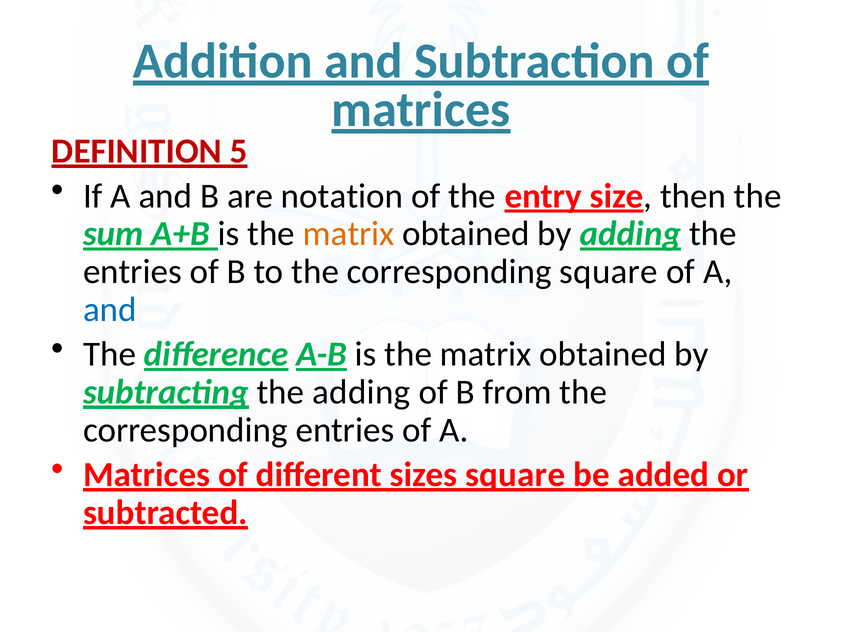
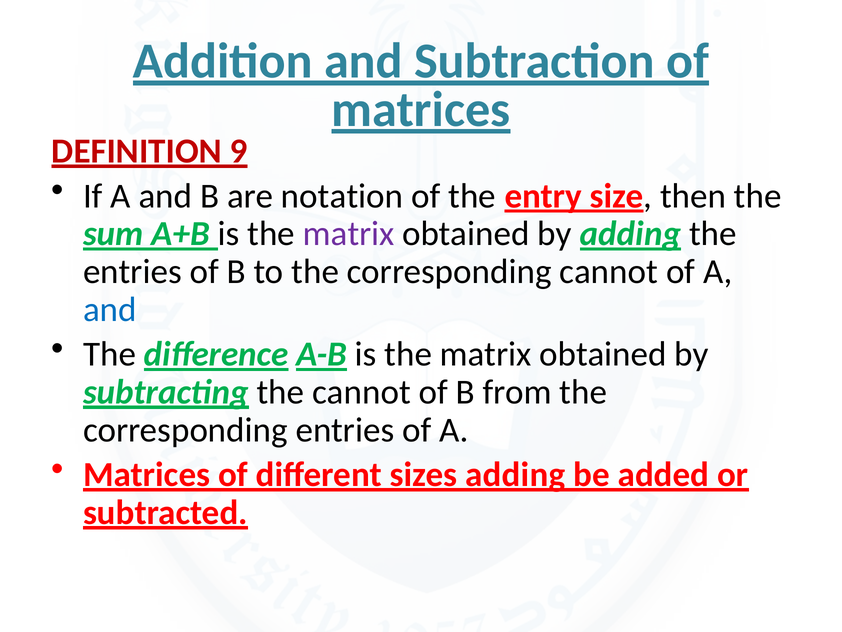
5: 5 -> 9 (239, 151)
matrix colour: orange -> purple (349, 234)
corresponding square: square -> cannot (609, 272)
the adding: adding -> cannot (361, 392)
sizes square: square -> adding (515, 474)
